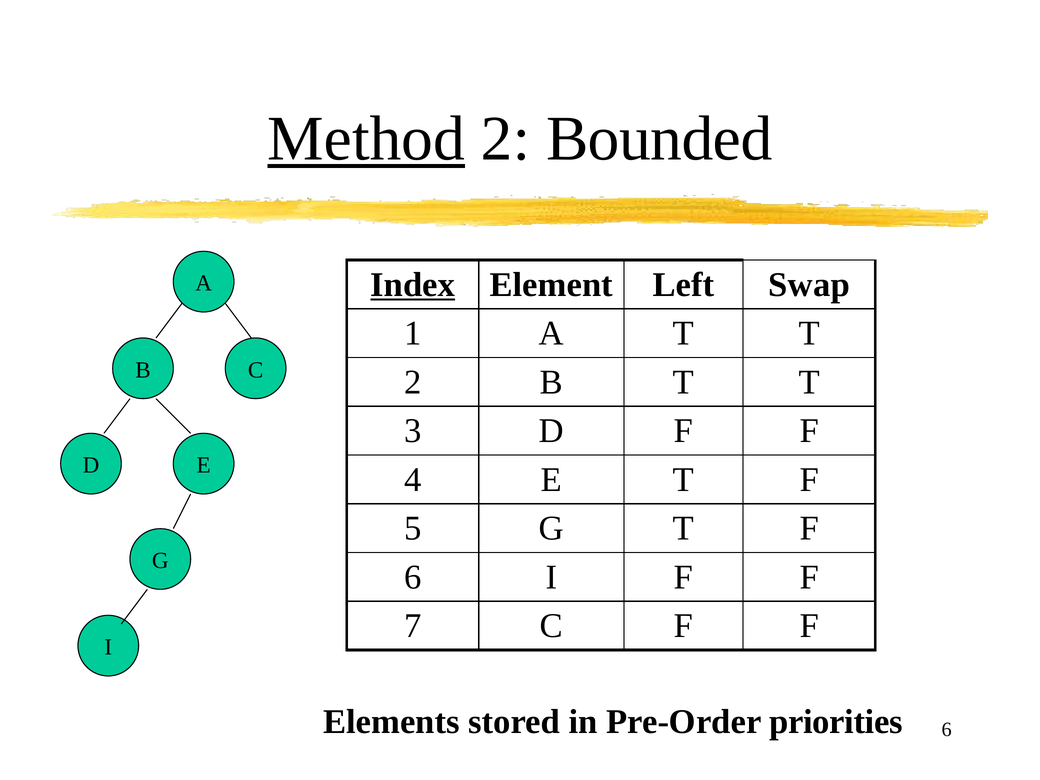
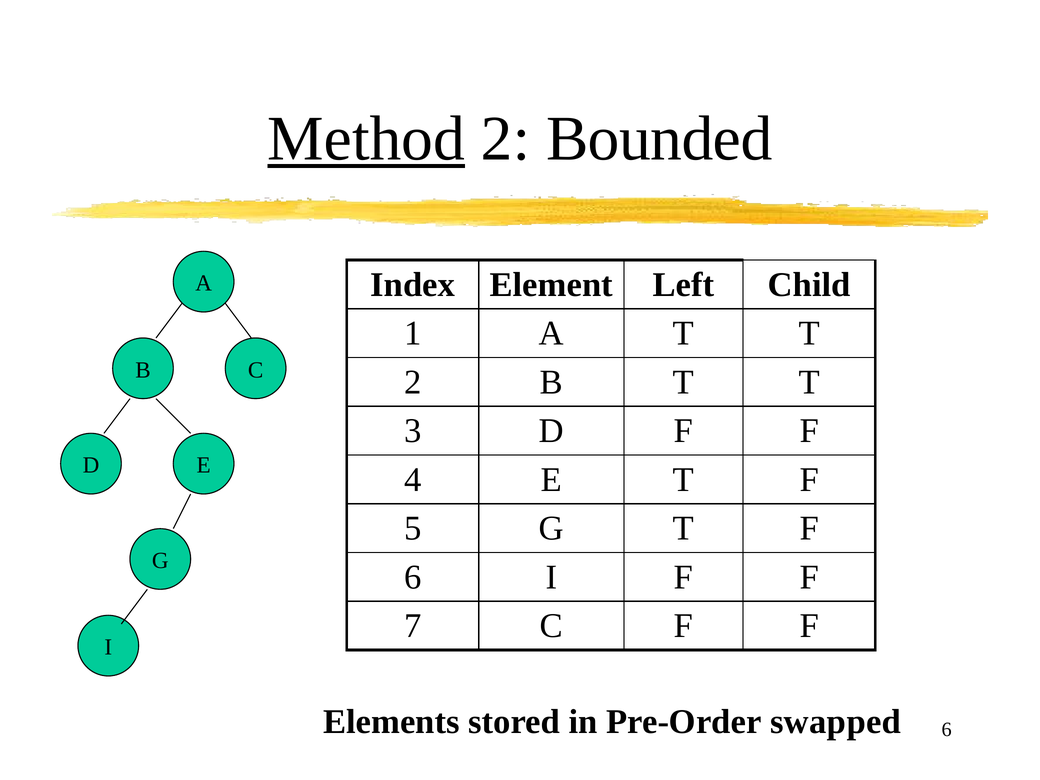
Index underline: present -> none (413, 285)
Swap: Swap -> Child (809, 285)
priorities: priorities -> swapped (836, 722)
